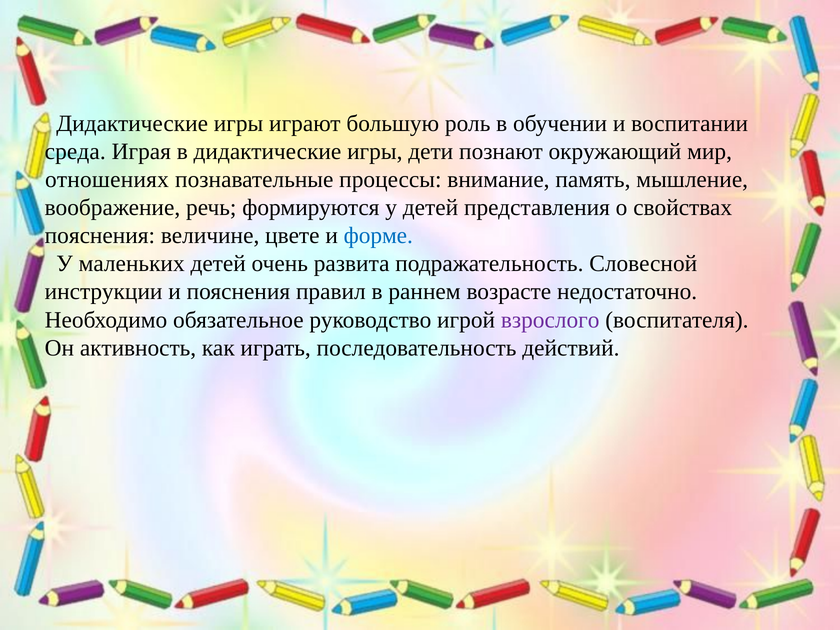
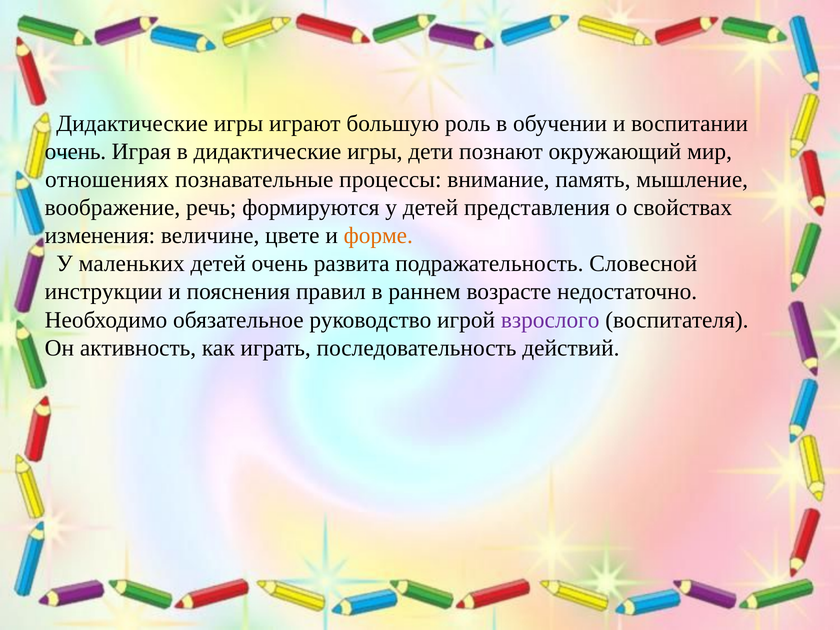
среда: среда -> очень (75, 152)
пояснения: пояснения -> изменения (100, 236)
форме colour: blue -> orange (378, 236)
